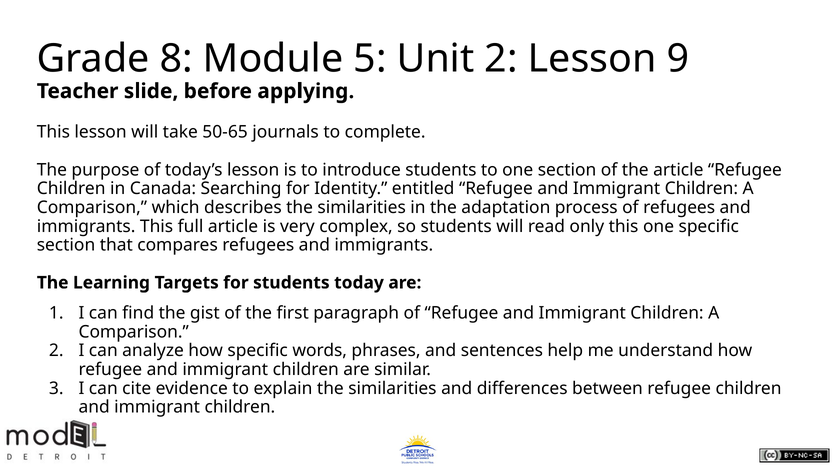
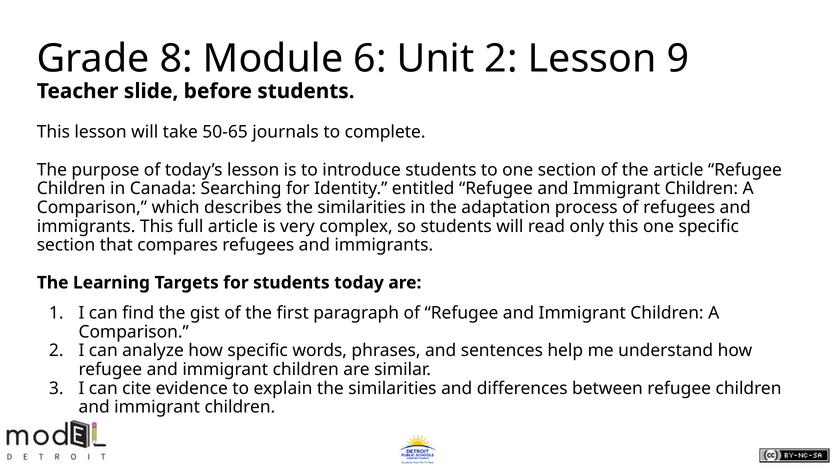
5: 5 -> 6 (370, 58)
before applying: applying -> students (306, 91)
